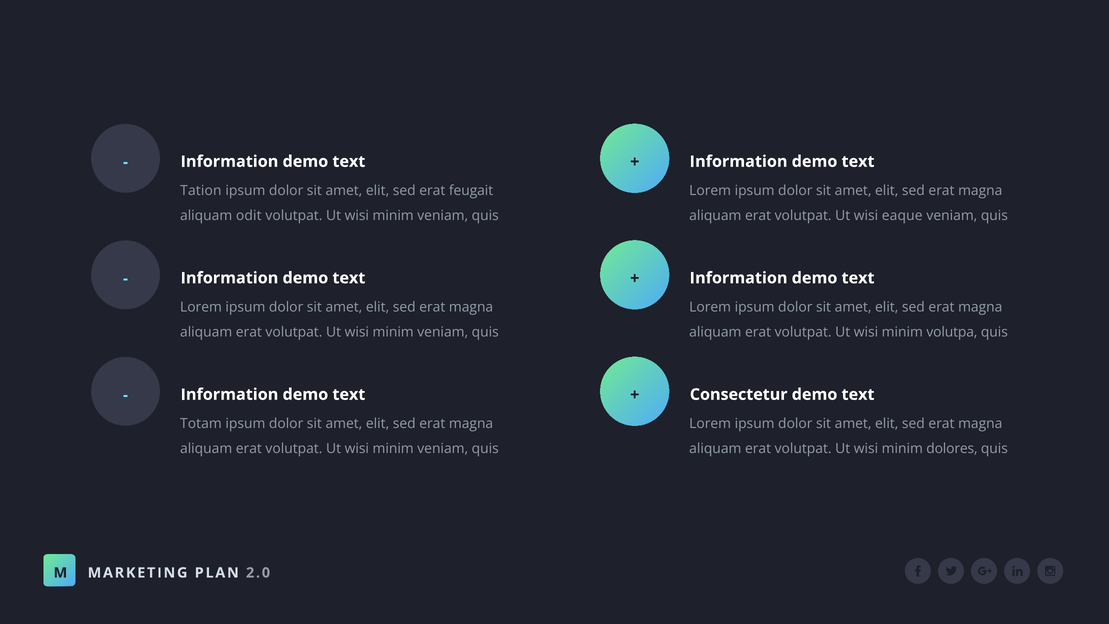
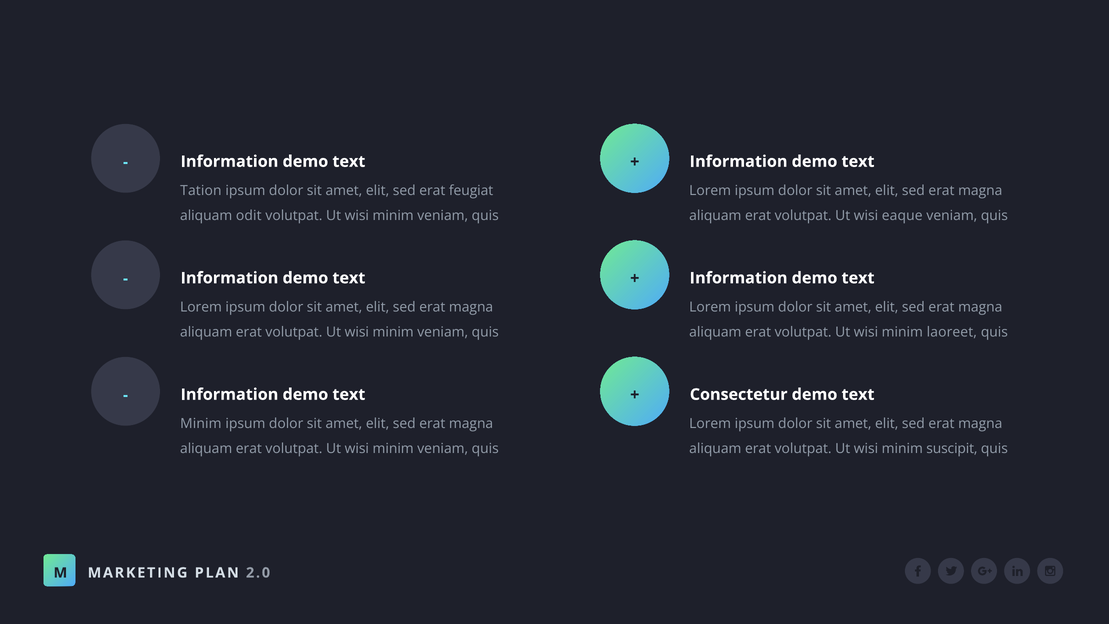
feugait: feugait -> feugiat (471, 191)
volutpa: volutpa -> laoreet (952, 332)
Totam: Totam -> Minim (201, 424)
dolores: dolores -> suscipit (952, 449)
